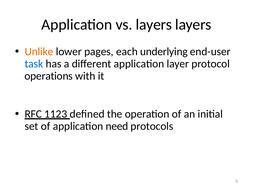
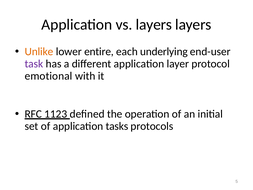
pages: pages -> entire (99, 52)
task colour: blue -> purple (34, 64)
operations: operations -> emotional (49, 76)
need: need -> tasks (117, 126)
